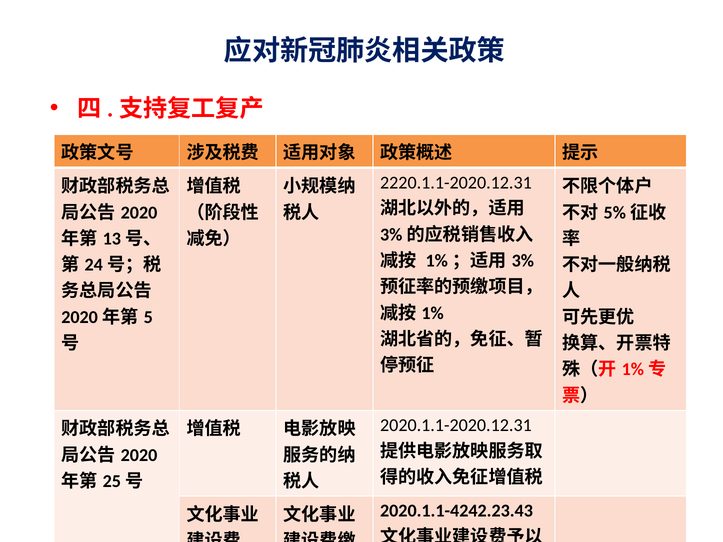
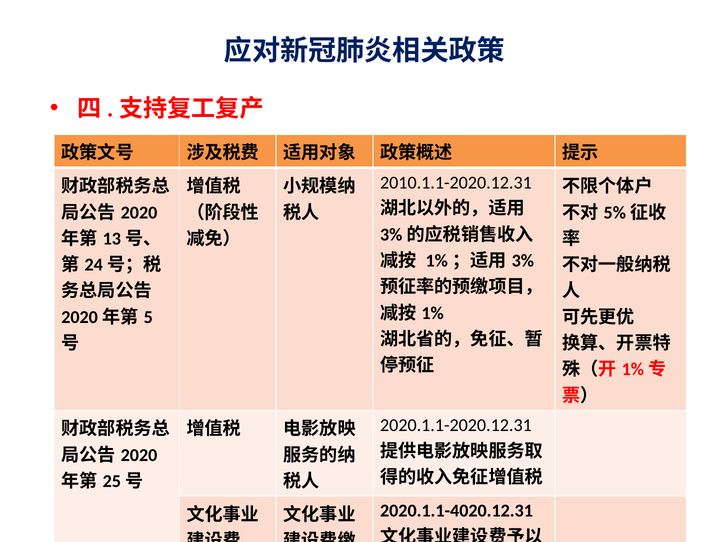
2220.1.1-2020.12.31: 2220.1.1-2020.12.31 -> 2010.1.1-2020.12.31 (456, 183)
2020.1.1-4242.23.43: 2020.1.1-4242.23.43 -> 2020.1.1-4020.12.31 (456, 511)
